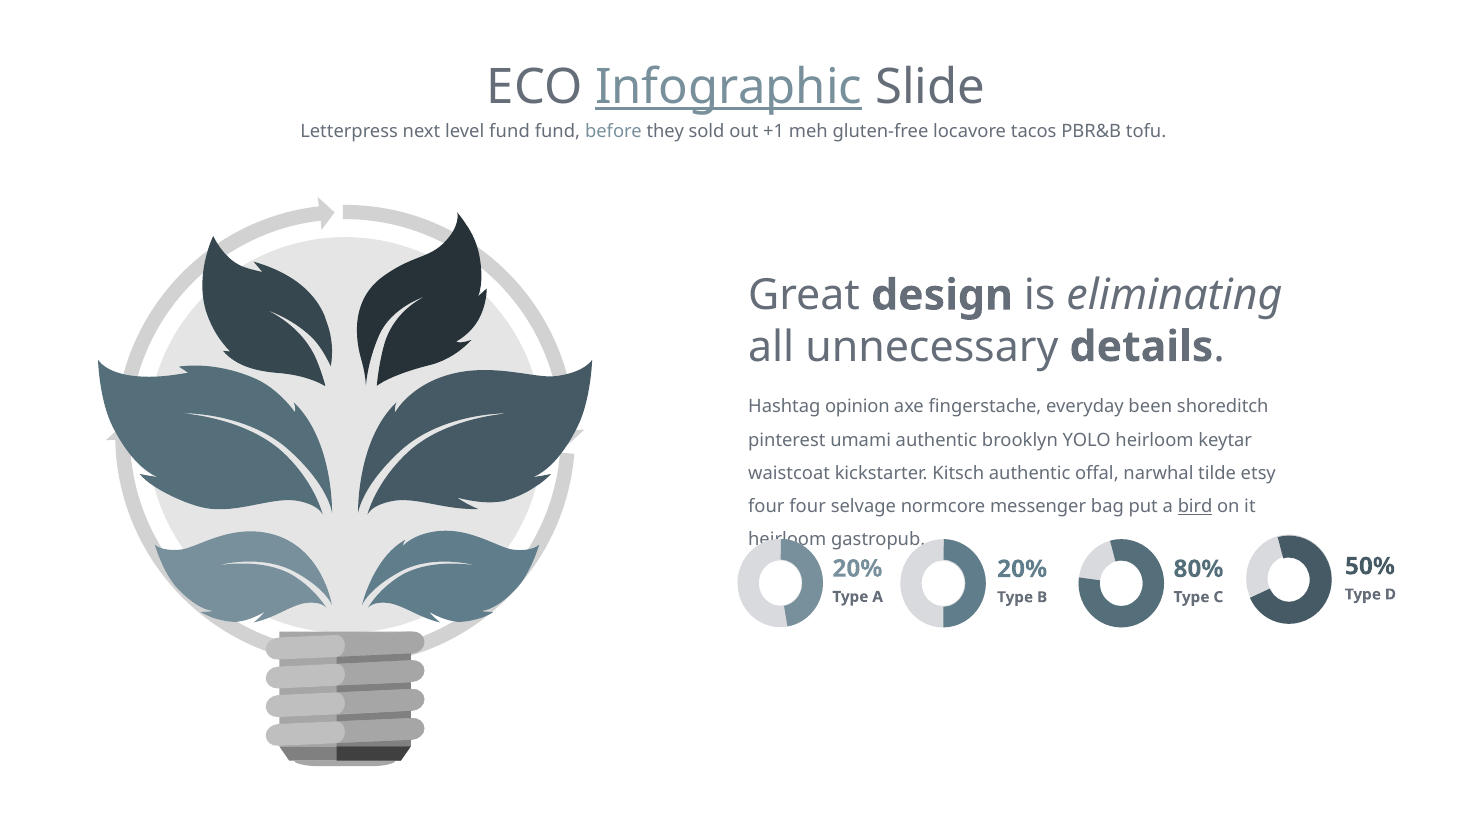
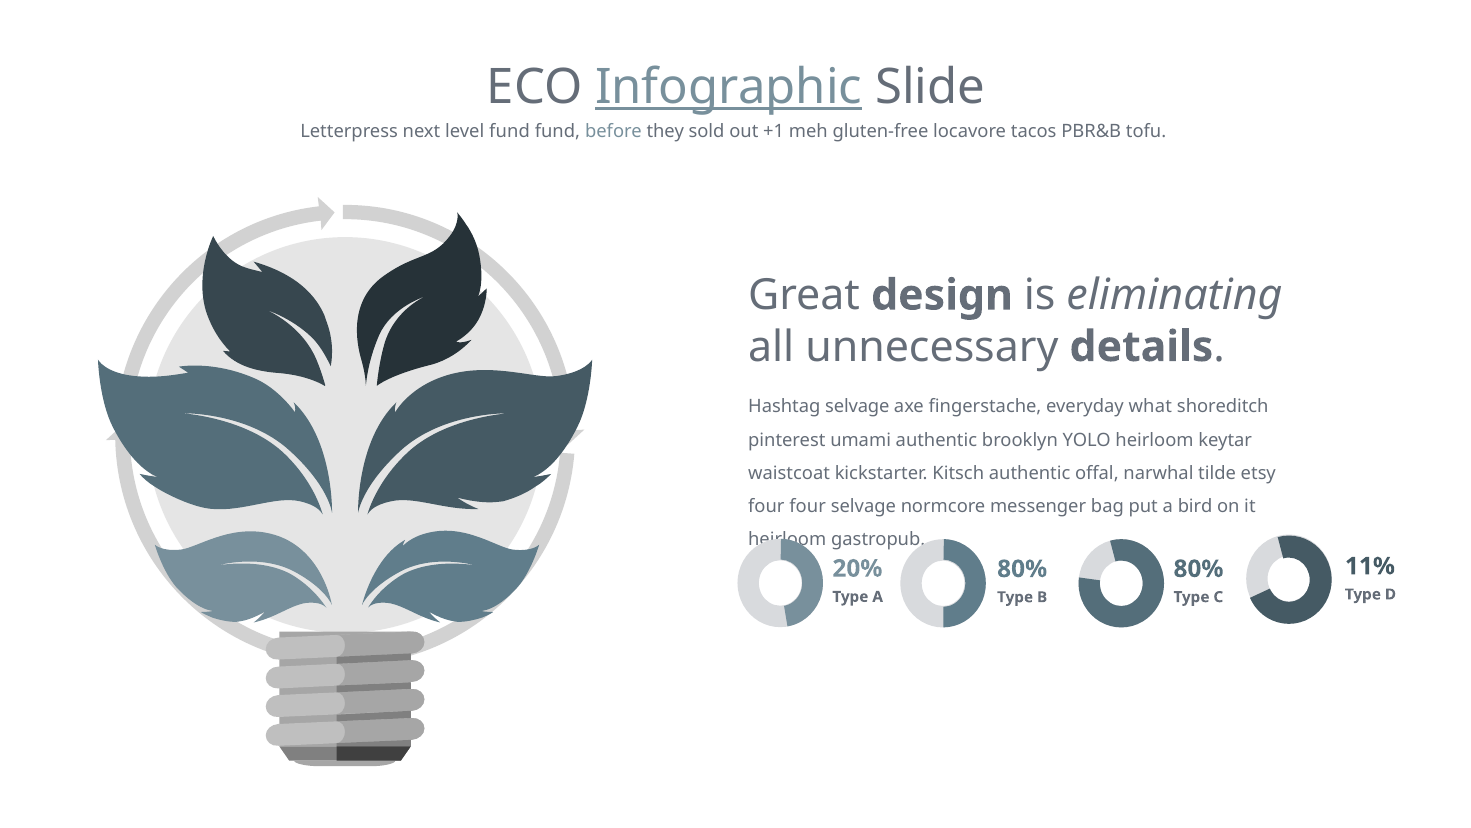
Hashtag opinion: opinion -> selvage (857, 407)
been: been -> what (1150, 407)
bird underline: present -> none (1195, 506)
50%: 50% -> 11% (1370, 566)
20%: 20% -> 80% (1022, 569)
